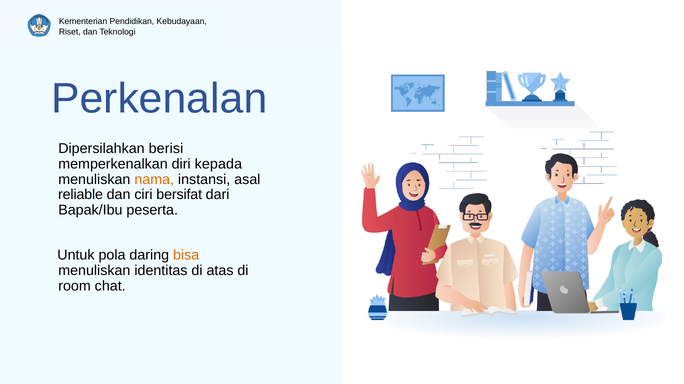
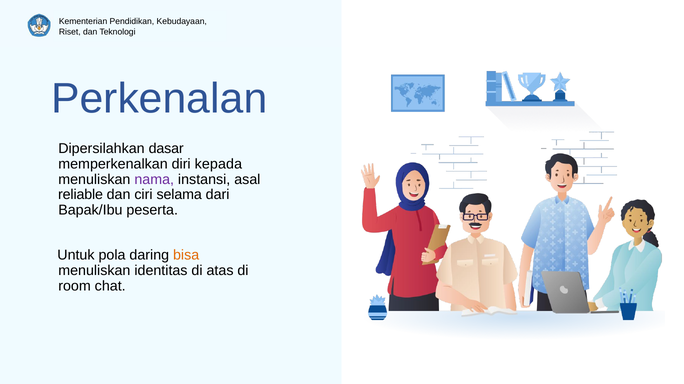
berisi: berisi -> dasar (166, 149)
nama colour: orange -> purple (154, 180)
bersifat: bersifat -> selama (179, 195)
